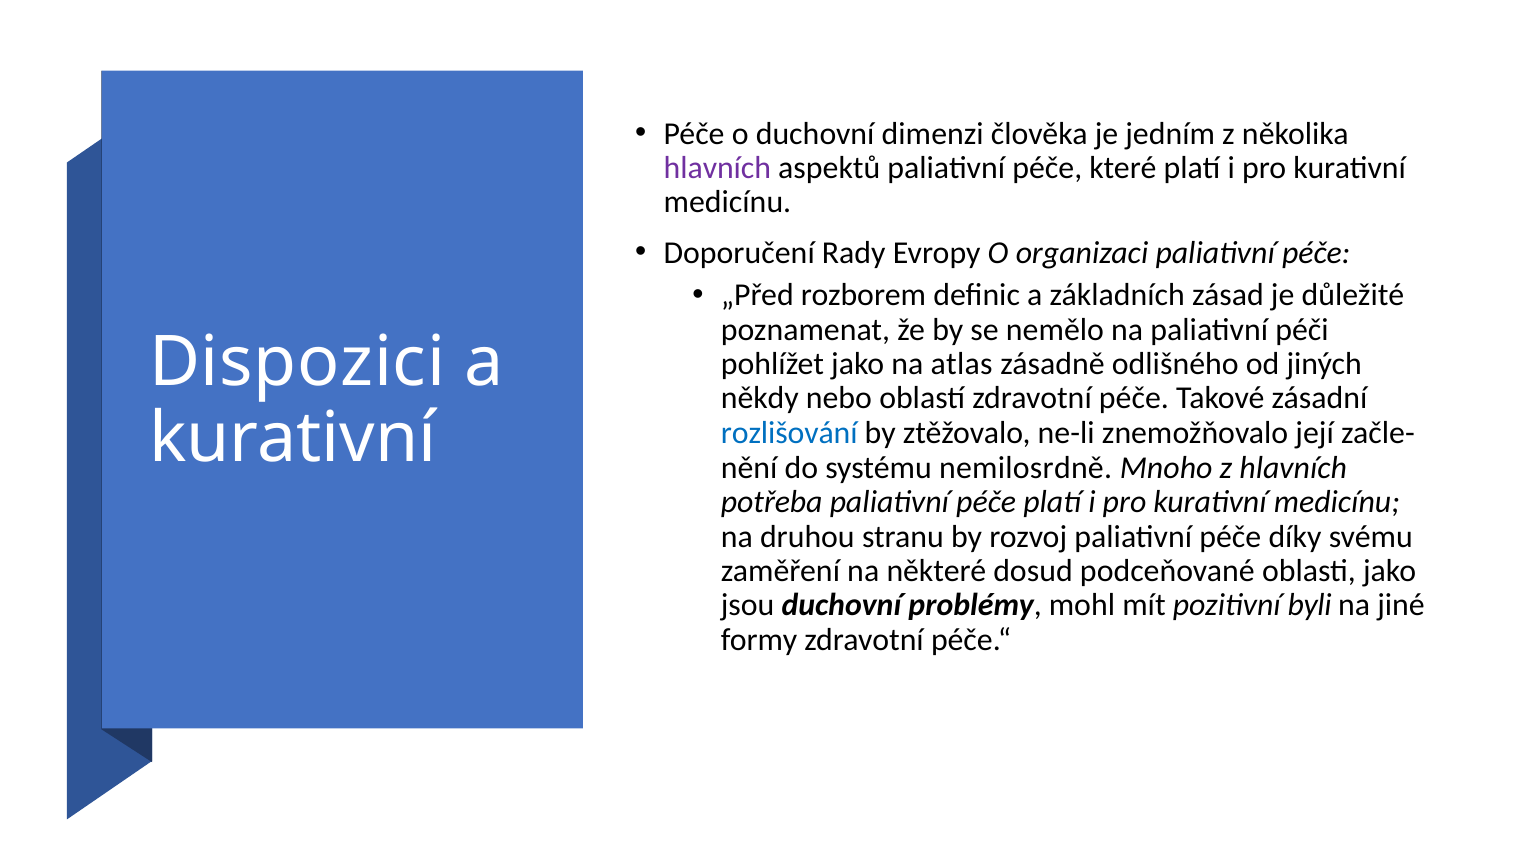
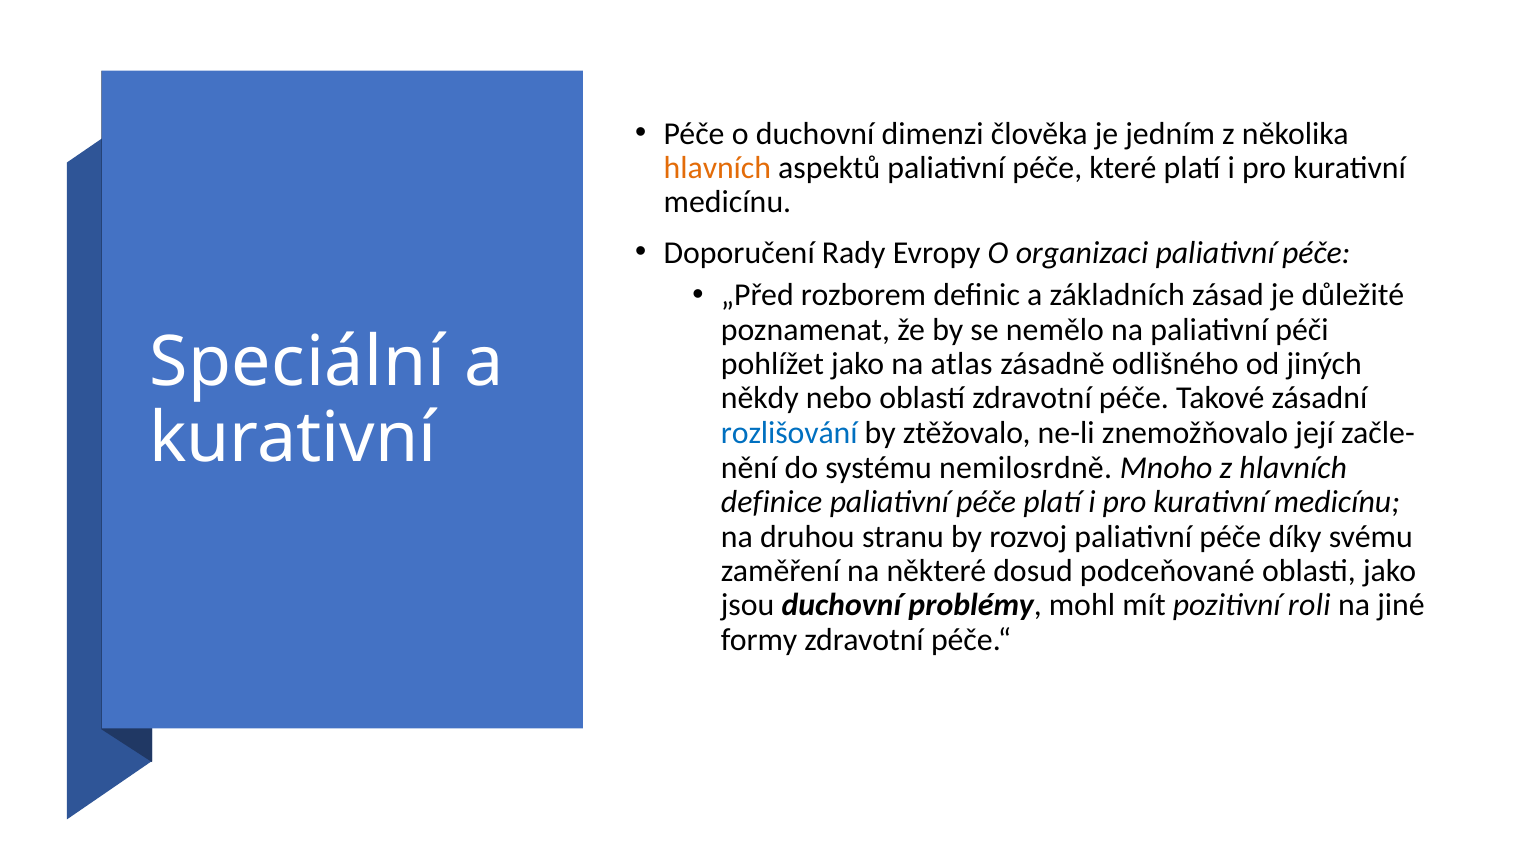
hlavních colour: purple -> orange (717, 168)
Dispozici: Dispozici -> Speciální (297, 362)
potřeba: potřeba -> definice (772, 502)
byli: byli -> roli (1309, 605)
